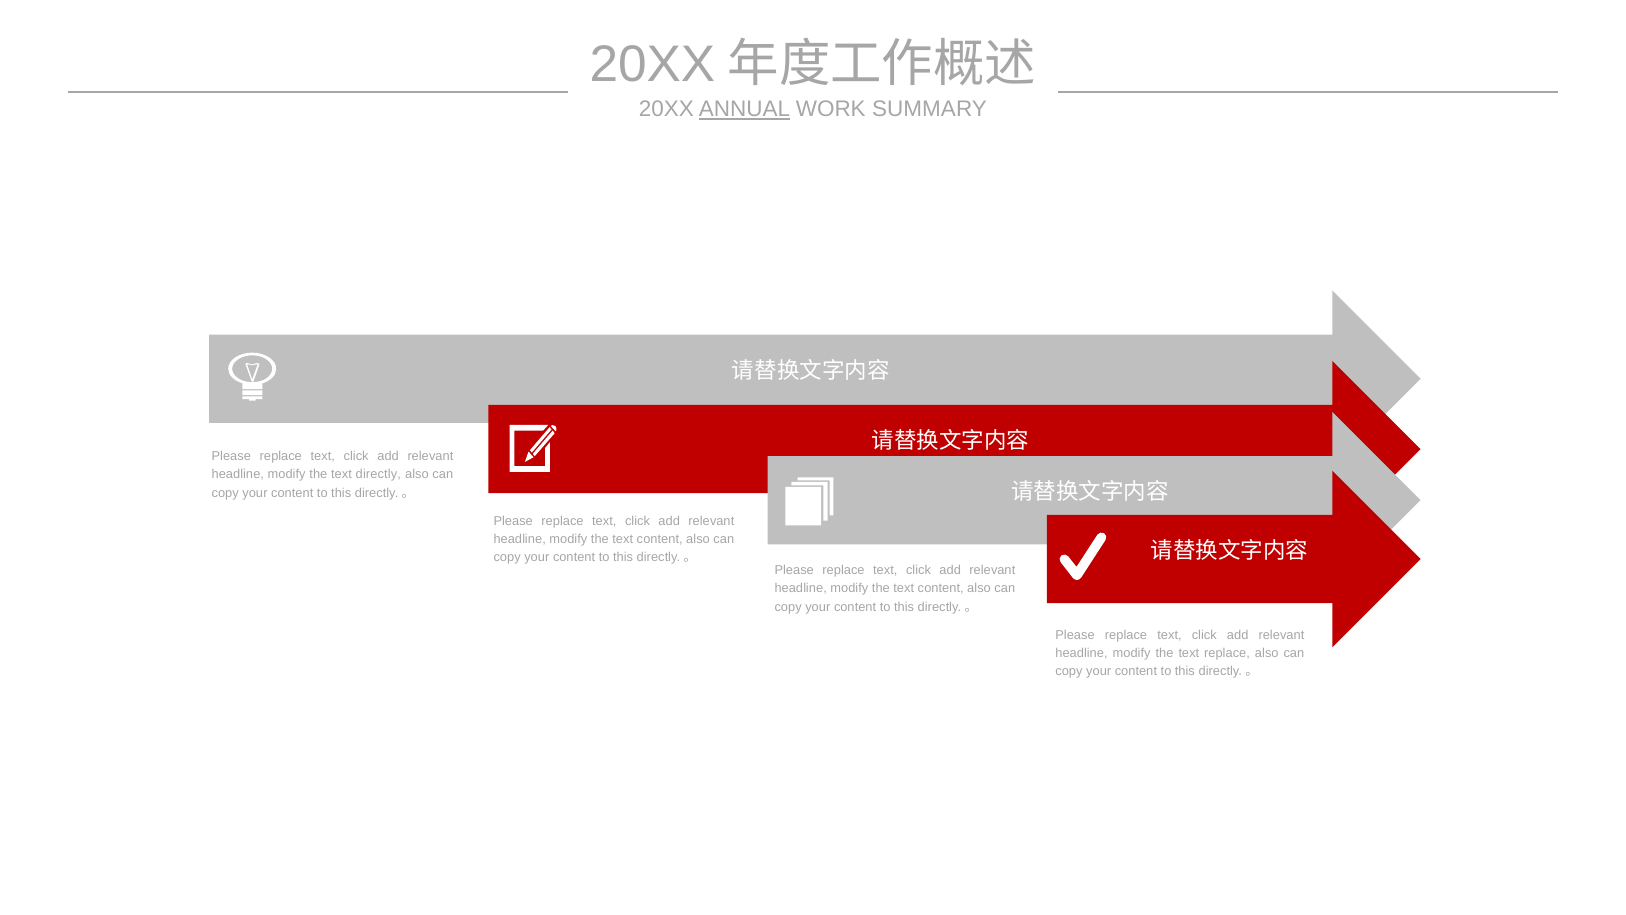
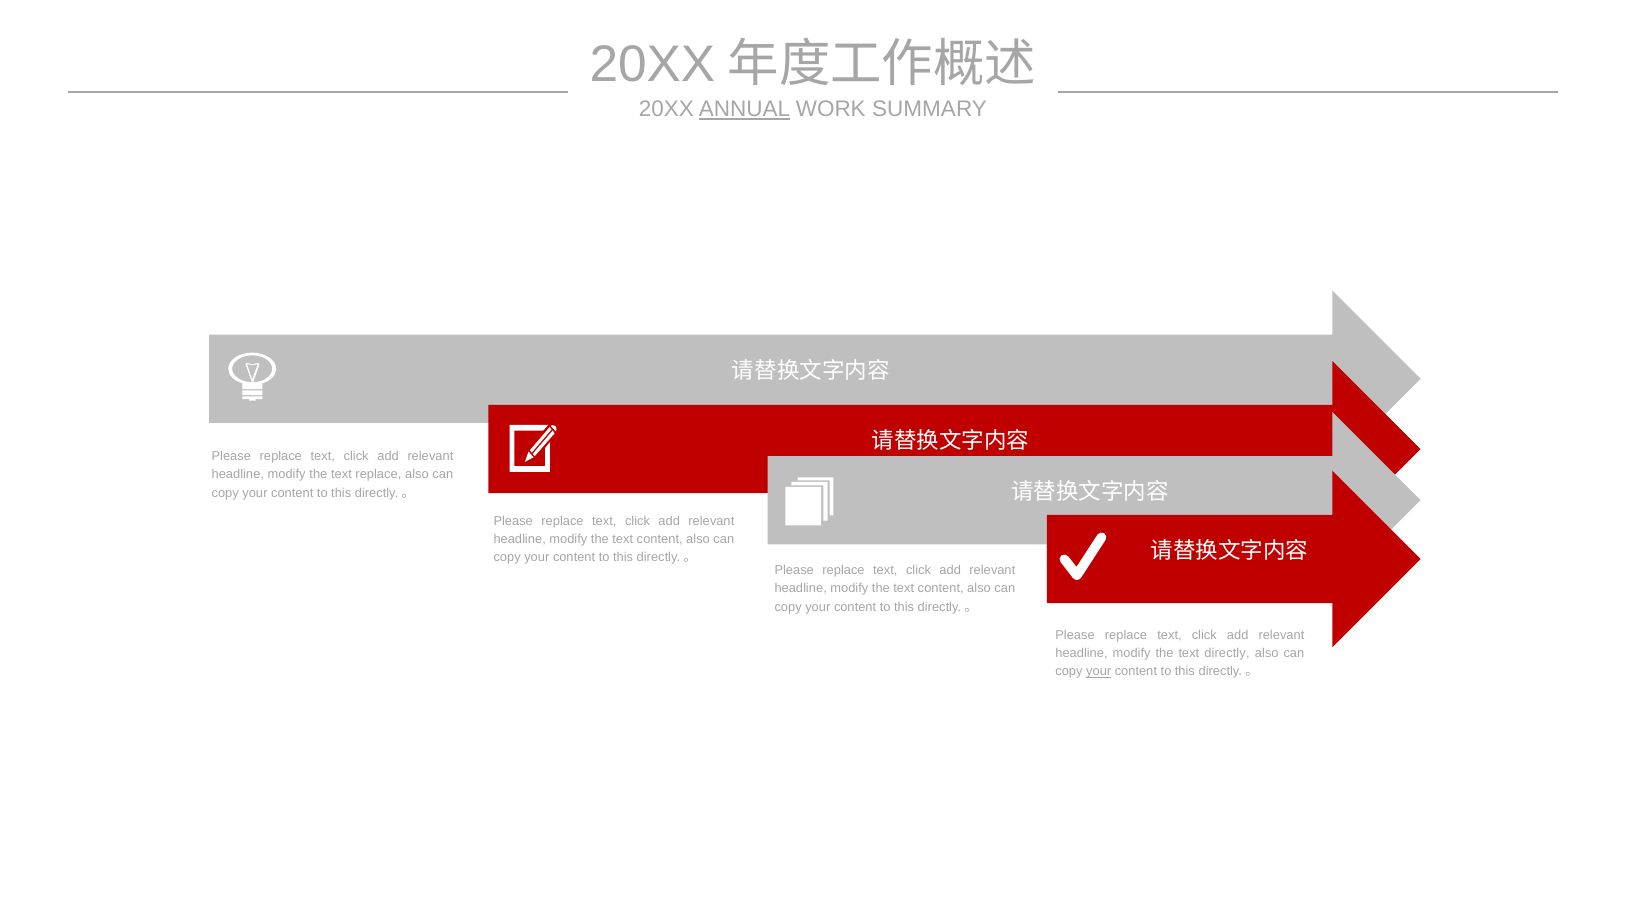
text directly: directly -> replace (378, 474)
text replace: replace -> directly (1227, 653)
your underline: none -> present (1099, 671)
